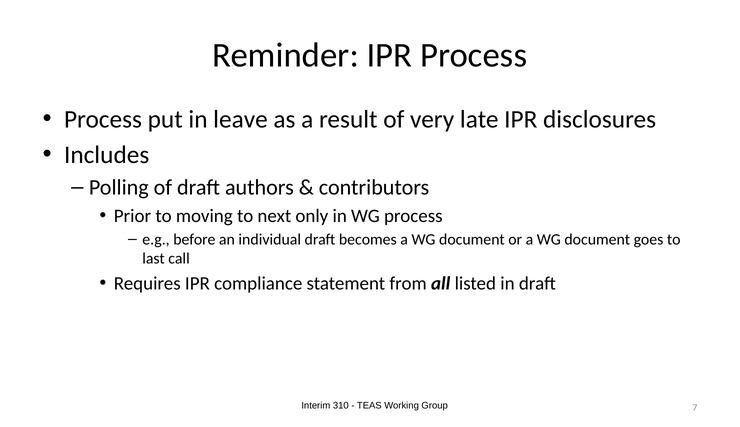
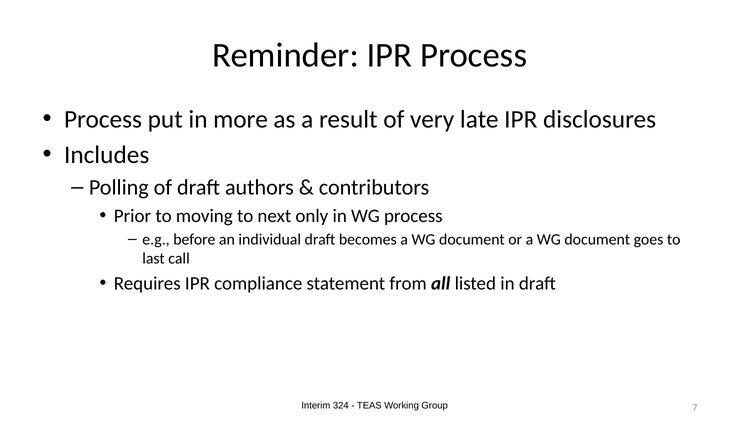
leave: leave -> more (241, 119)
310: 310 -> 324 (341, 406)
